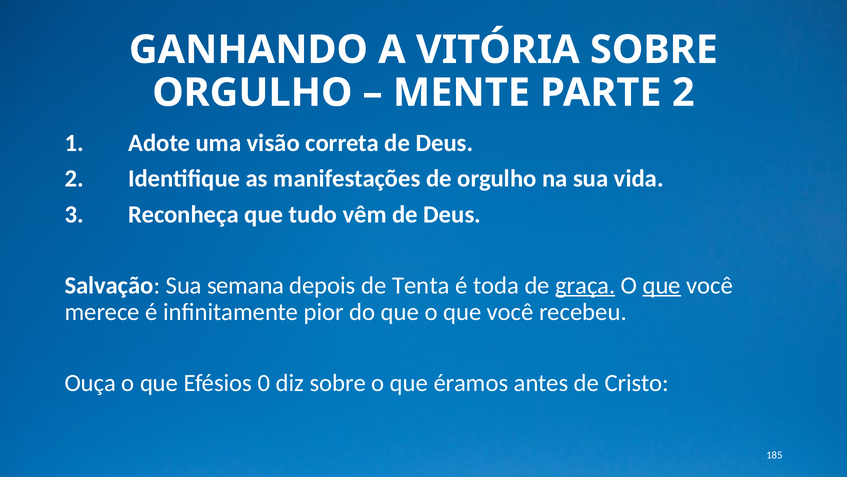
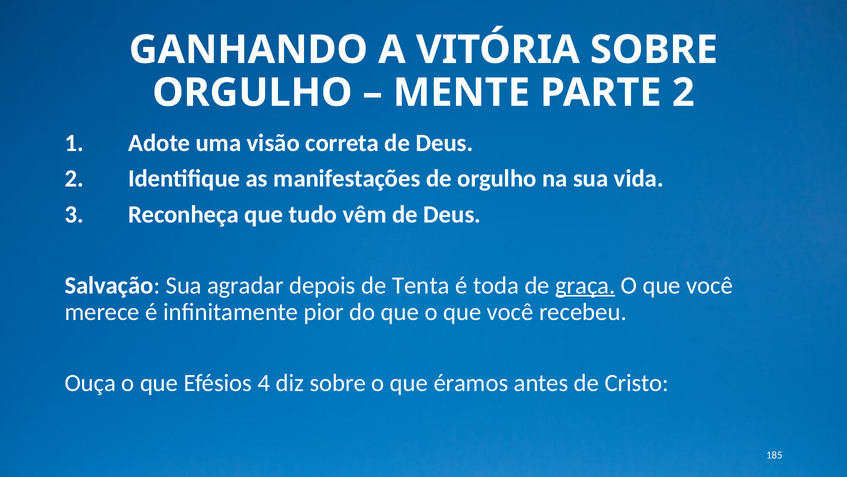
semana: semana -> agradar (245, 285)
que underline: present -> none (662, 285)
0: 0 -> 4 (264, 383)
